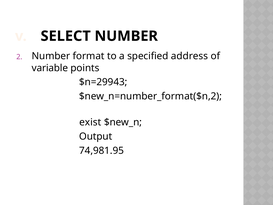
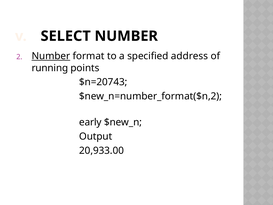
Number underline: none -> present (51, 56)
variable: variable -> running (50, 68)
$n=29943: $n=29943 -> $n=20743 (103, 82)
exist: exist -> early (90, 122)
74,981.95: 74,981.95 -> 20,933.00 (102, 150)
